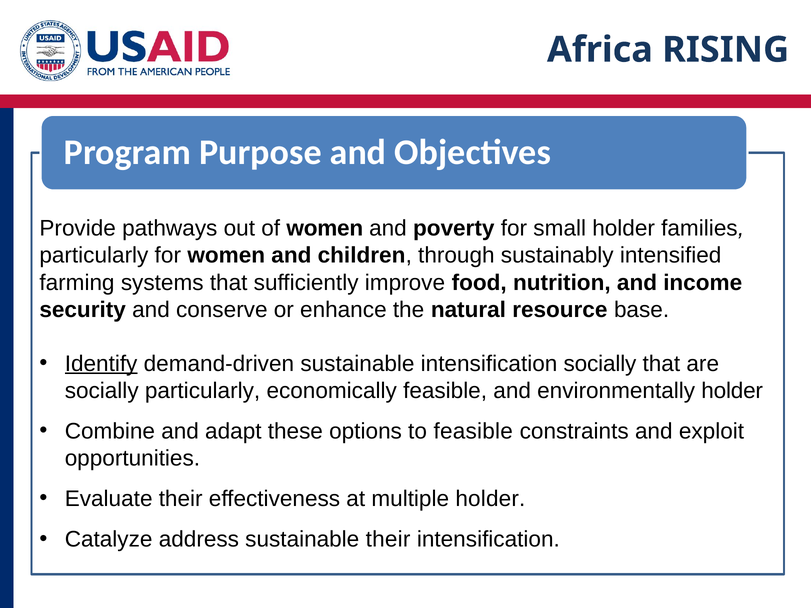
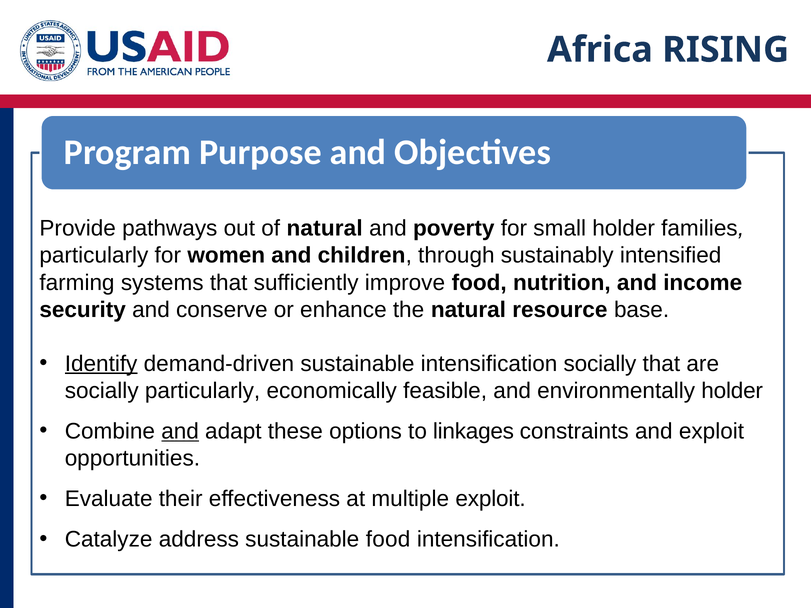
of women: women -> natural (325, 229)
and underline: none -> present (180, 431)
to feasible: feasible -> linkages (473, 431)
multiple holder: holder -> exploit (491, 499)
sustainable their: their -> food (388, 540)
